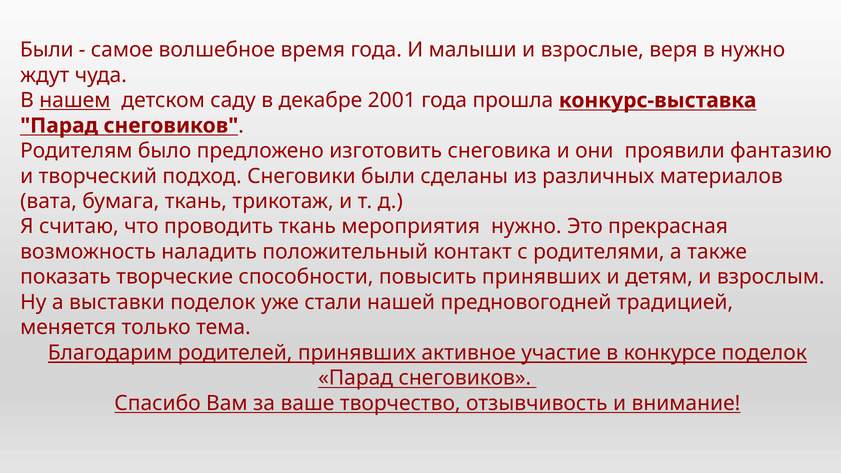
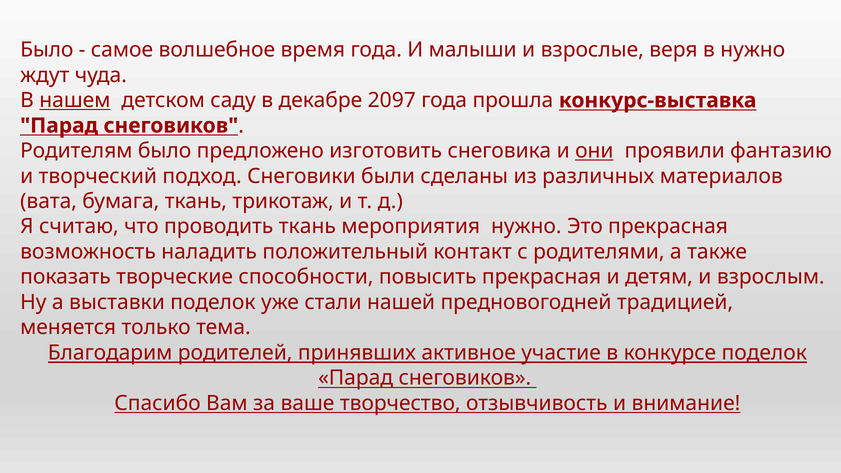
Были: Были -> Было (47, 50)
2001: 2001 -> 2097 (392, 100)
они underline: none -> present (594, 151)
повысить принявших: принявших -> прекрасная (542, 277)
